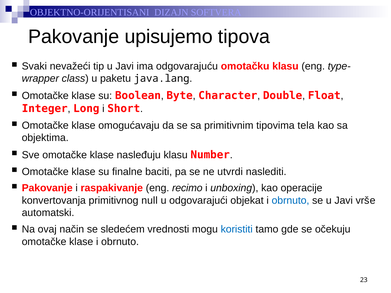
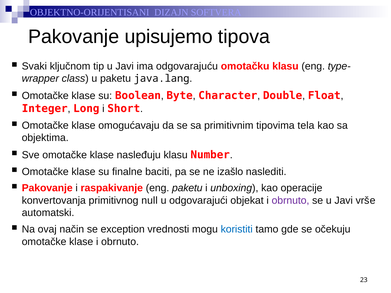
nevažeći: nevažeći -> ključnom (70, 66)
utvrdi: utvrdi -> izašlo (230, 172)
eng recimo: recimo -> paketu (187, 188)
obrnuto colour: blue -> purple (290, 201)
sledećem: sledećem -> exception (123, 230)
